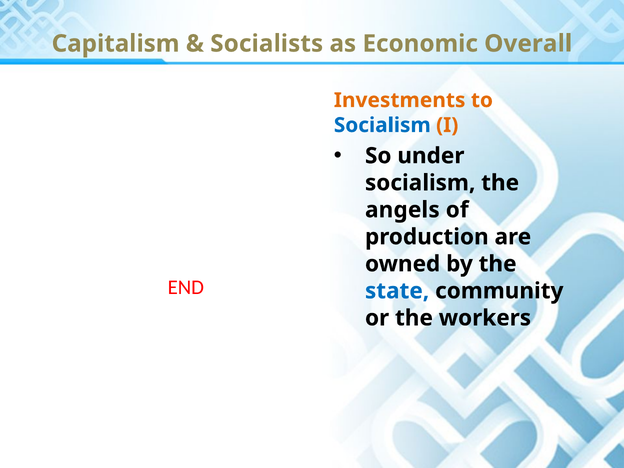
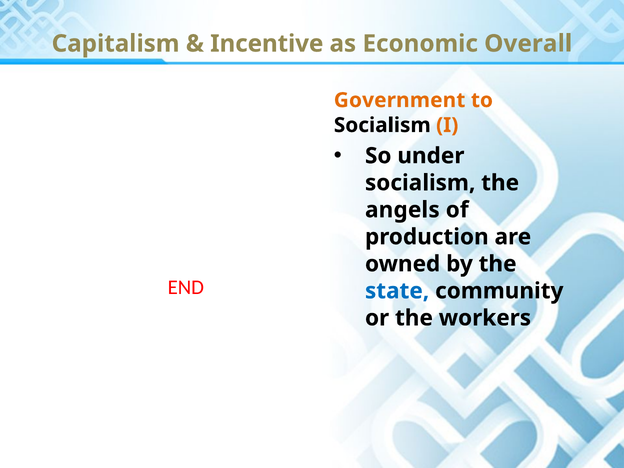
Socialists: Socialists -> Incentive (267, 44)
Investments: Investments -> Government (400, 100)
Socialism colour: blue -> black (382, 125)
